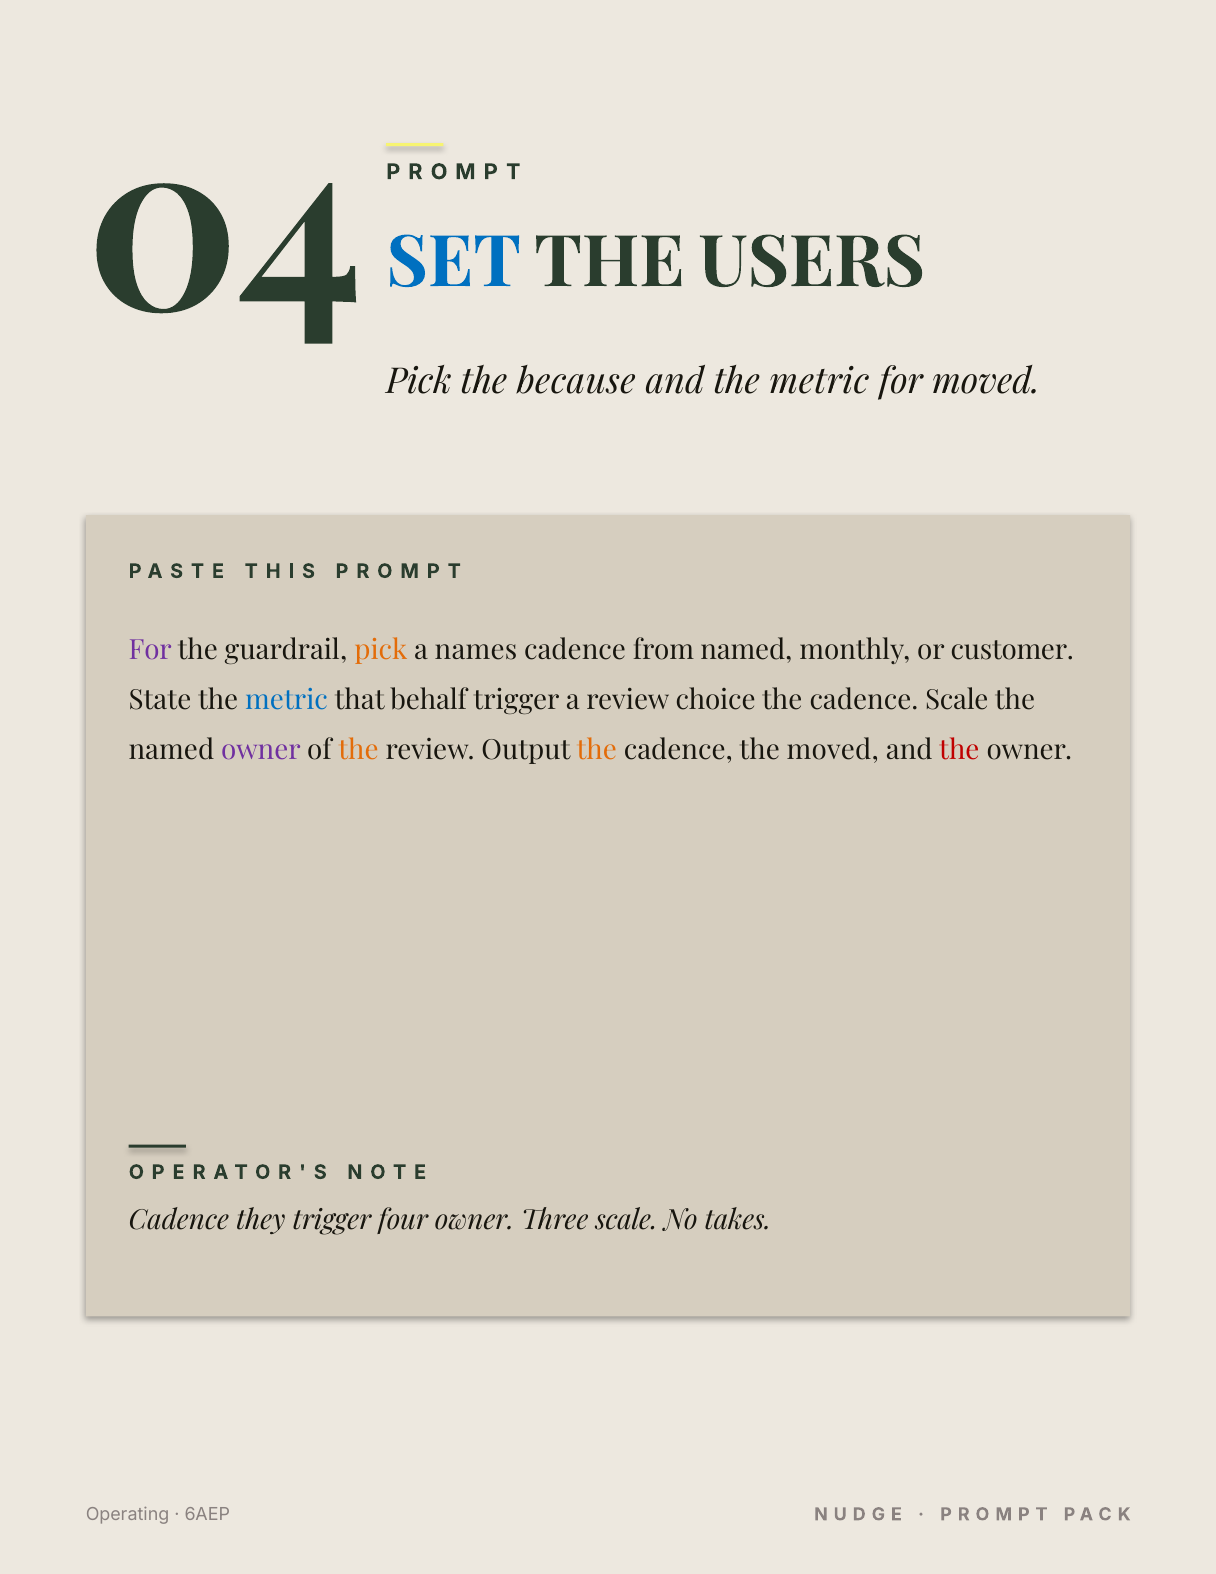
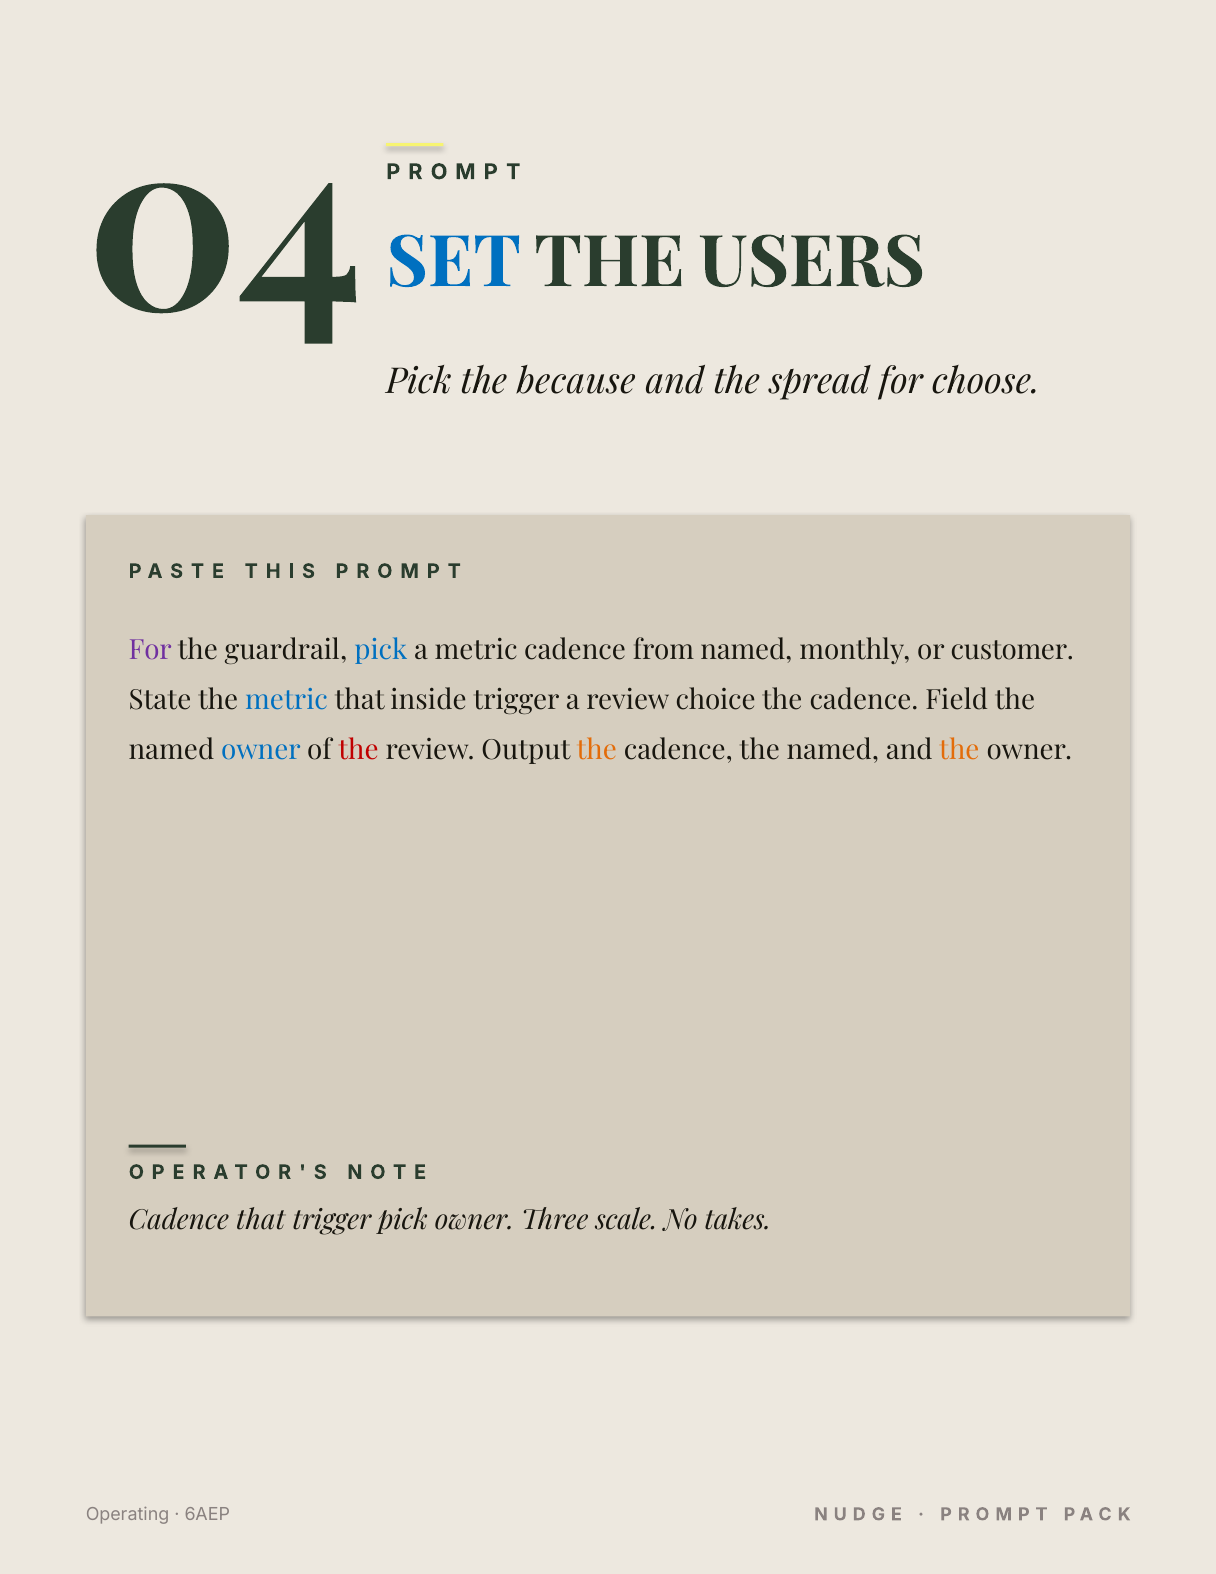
and the metric: metric -> spread (820, 382)
for moved: moved -> choose (986, 382)
pick colour: orange -> blue (381, 650)
a names: names -> metric (476, 650)
behalf: behalf -> inside (428, 701)
cadence Scale: Scale -> Field (957, 701)
owner colour: purple -> blue (261, 751)
the colour: orange -> red (358, 751)
cadence the moved: moved -> named (833, 751)
the colour: red -> orange (959, 751)
Cadence they: they -> that (261, 1220)
trigger four: four -> pick (403, 1220)
